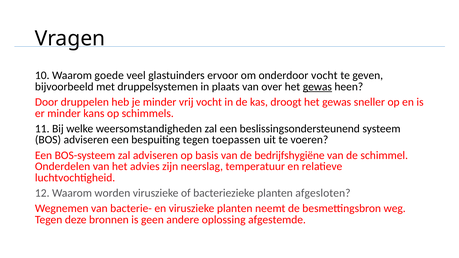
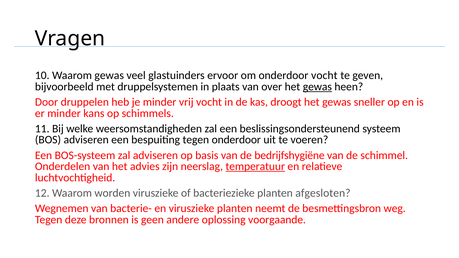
Waarom goede: goede -> gewas (109, 76)
tegen toepassen: toepassen -> onderdoor (236, 140)
temperatuur underline: none -> present (255, 167)
afgestemde: afgestemde -> voorgaande (277, 220)
